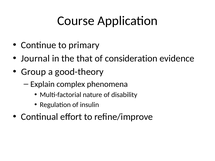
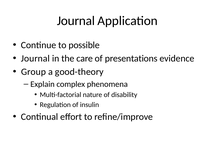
Course: Course -> Journal (76, 21)
primary: primary -> possible (84, 45)
that: that -> care (85, 58)
consideration: consideration -> presentations (131, 58)
